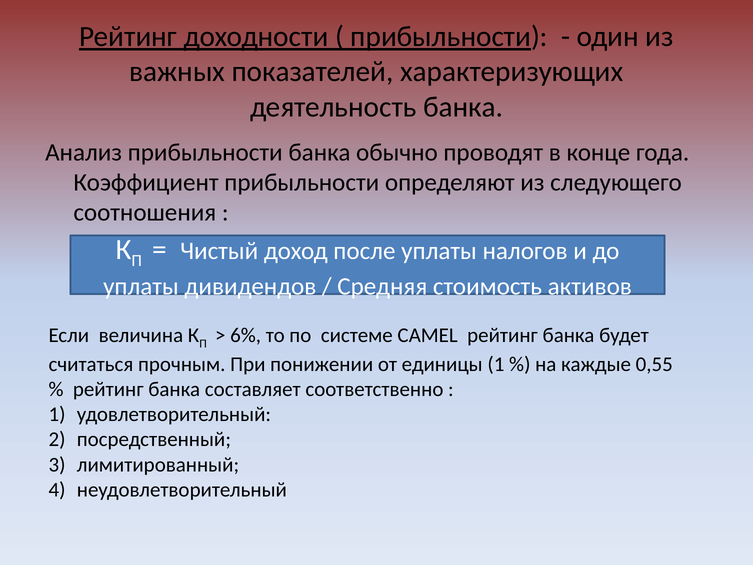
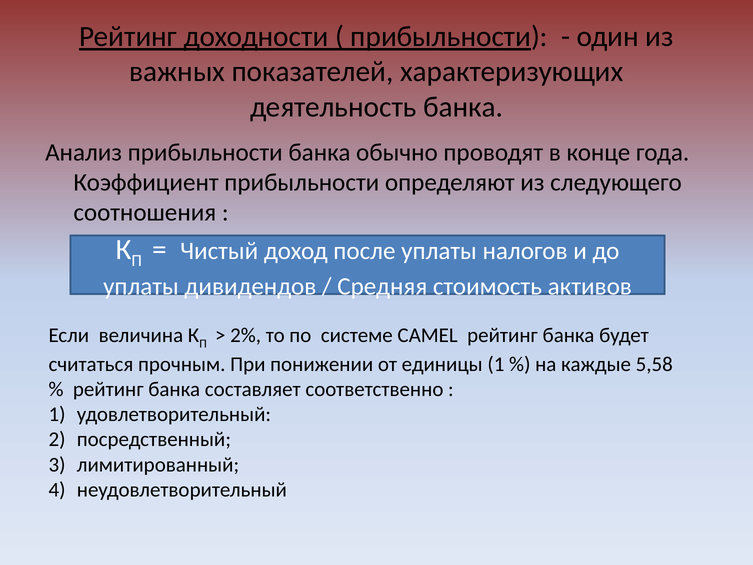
6%: 6% -> 2% (246, 335)
0,55: 0,55 -> 5,58 (654, 364)
